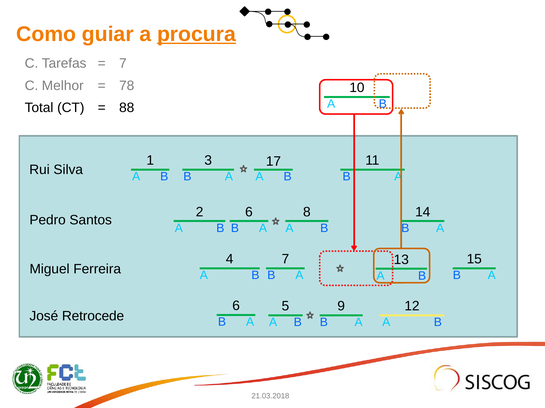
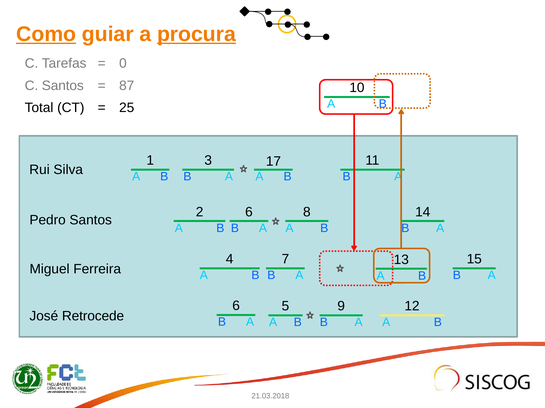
Como underline: none -> present (46, 34)
7: 7 -> 0 (123, 64)
C Melhor: Melhor -> Santos (63, 86)
78: 78 -> 87 (127, 86)
88: 88 -> 25 (127, 108)
